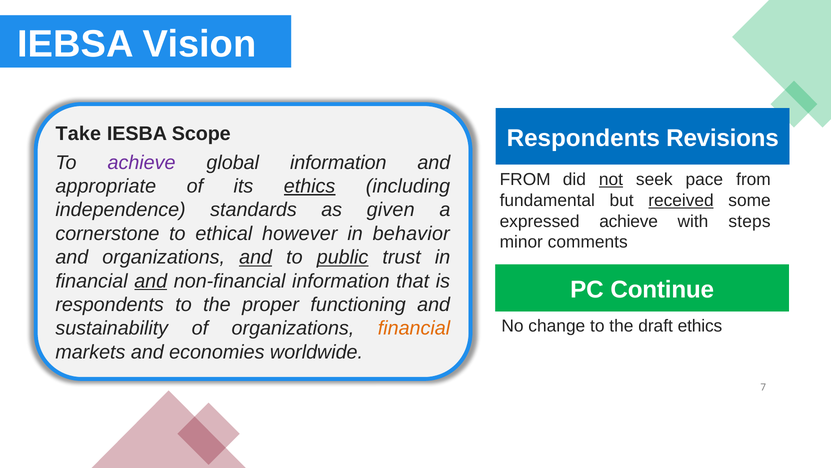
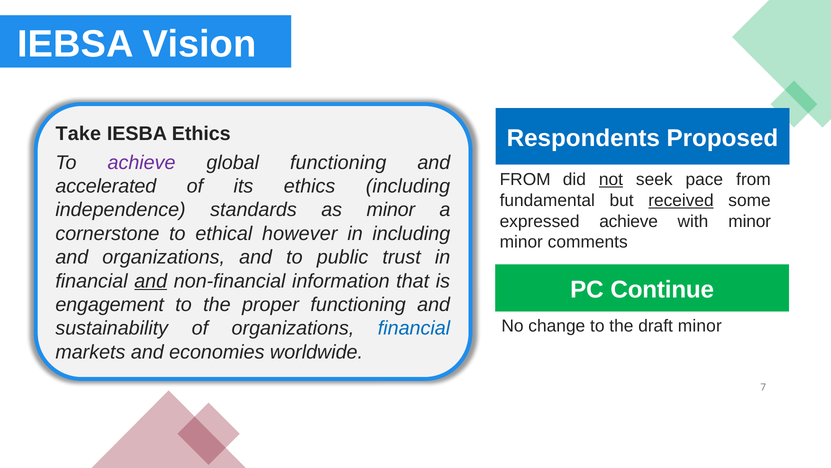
IESBA Scope: Scope -> Ethics (201, 133)
Revisions: Revisions -> Proposed (722, 138)
global information: information -> functioning (338, 162)
appropriate: appropriate -> accelerated (106, 186)
ethics underline: present -> none (310, 186)
as given: given -> minor (391, 210)
with steps: steps -> minor (750, 221)
in behavior: behavior -> including (411, 233)
and underline: present -> none (256, 257)
public underline: present -> none (343, 257)
respondents: respondents -> engagement (110, 304)
draft ethics: ethics -> minor (700, 326)
financial colour: orange -> blue (414, 328)
